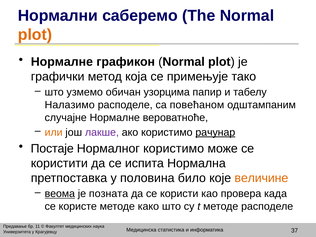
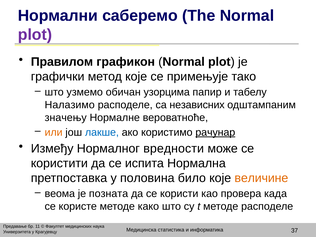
plot colour: orange -> purple (35, 35)
Нормалне: Нормалне -> Правилом (62, 62)
метод која: која -> које (136, 77)
повећаном: повећаном -> независних (197, 105)
случајне: случајне -> значењу (66, 118)
лакше colour: purple -> blue (102, 132)
Постаје: Постаје -> Између (52, 149)
Нормалног користимо: користимо -> вредности (174, 149)
веома underline: present -> none (60, 194)
